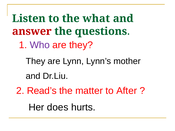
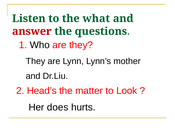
Who colour: purple -> black (40, 45)
Read’s: Read’s -> Head’s (42, 91)
After: After -> Look (127, 91)
